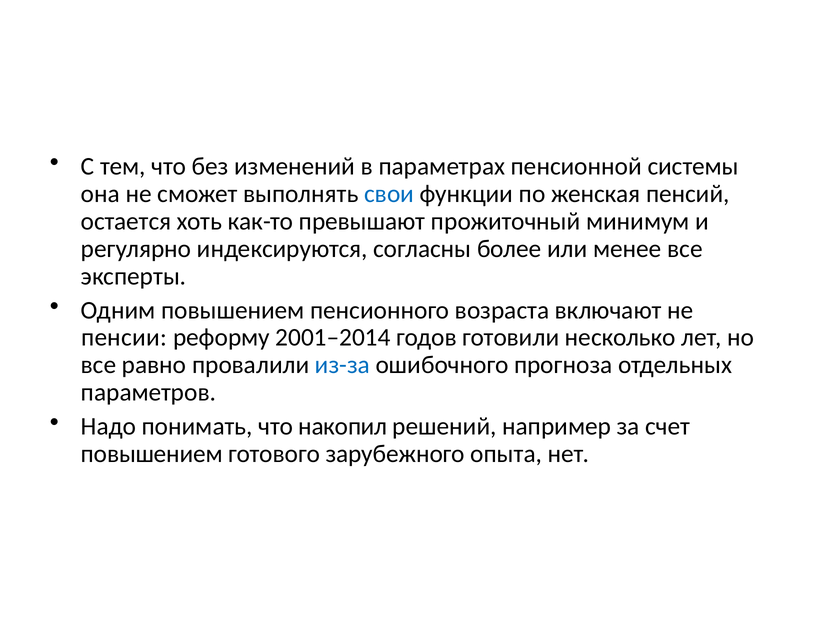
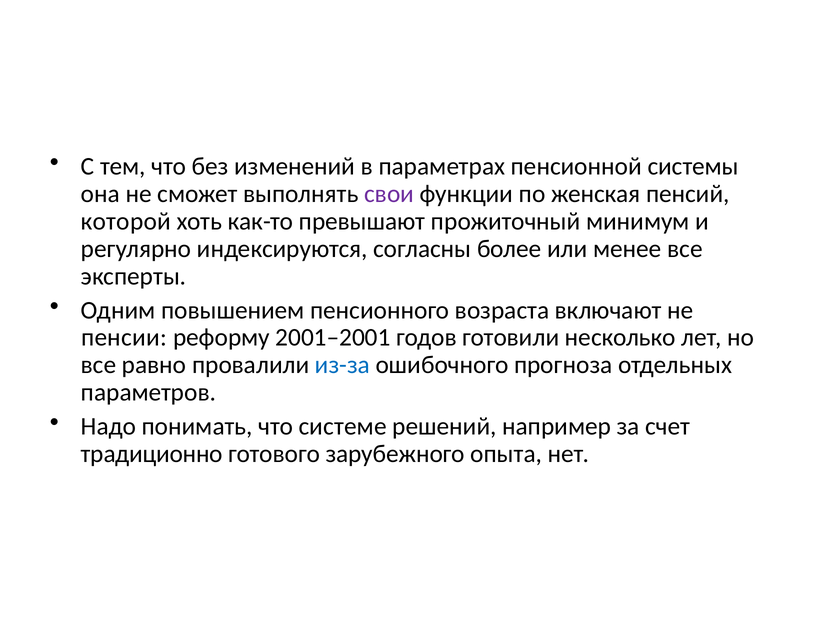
свои colour: blue -> purple (389, 194)
остается: остается -> которой (126, 221)
2001–2014: 2001–2014 -> 2001–2001 (333, 337)
накопил: накопил -> системе (343, 426)
повышением: повышением -> традиционно (152, 453)
